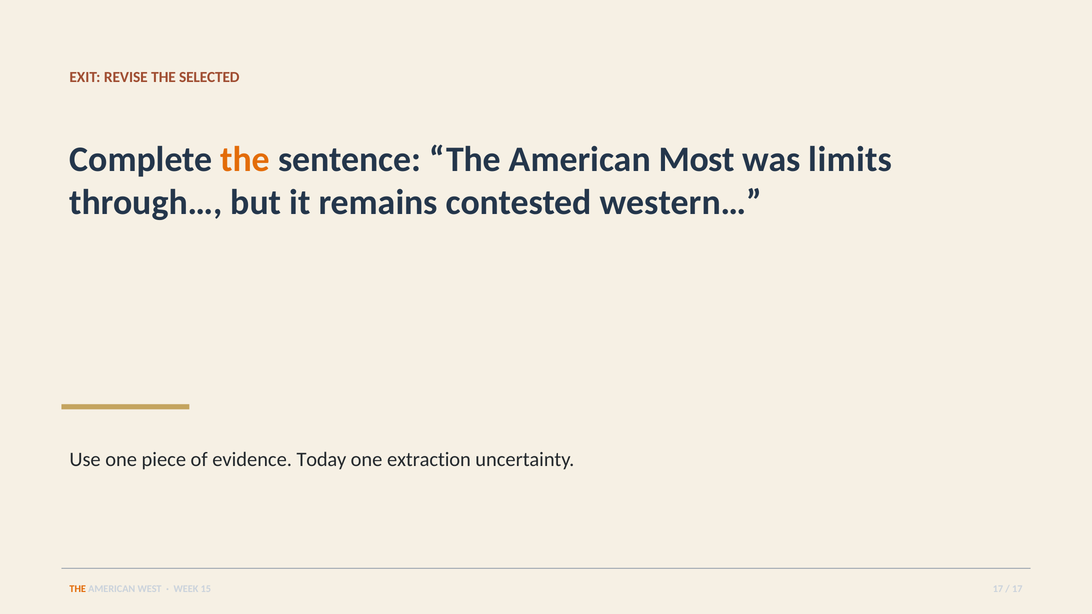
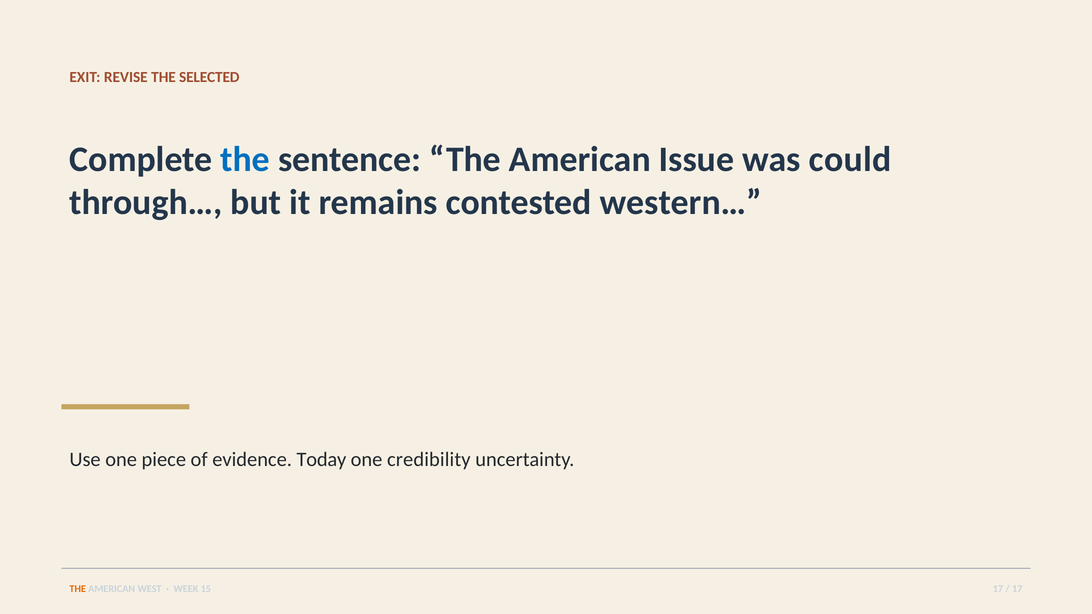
the colour: orange -> blue (245, 159)
Most: Most -> Issue (696, 159)
limits: limits -> could (850, 159)
extraction: extraction -> credibility (429, 460)
